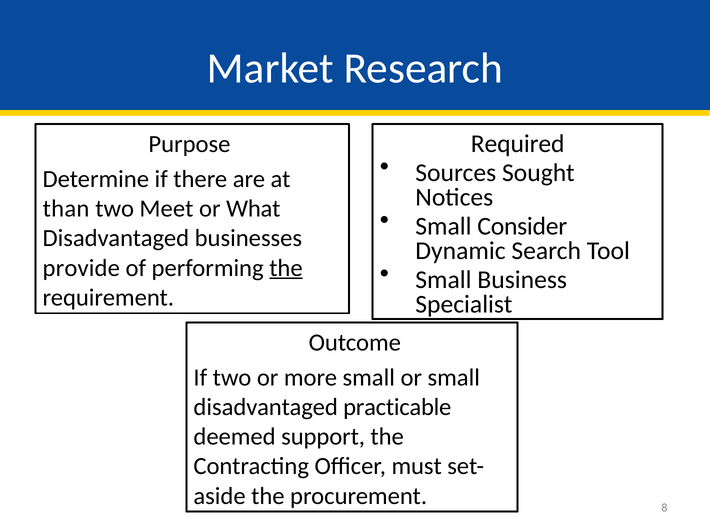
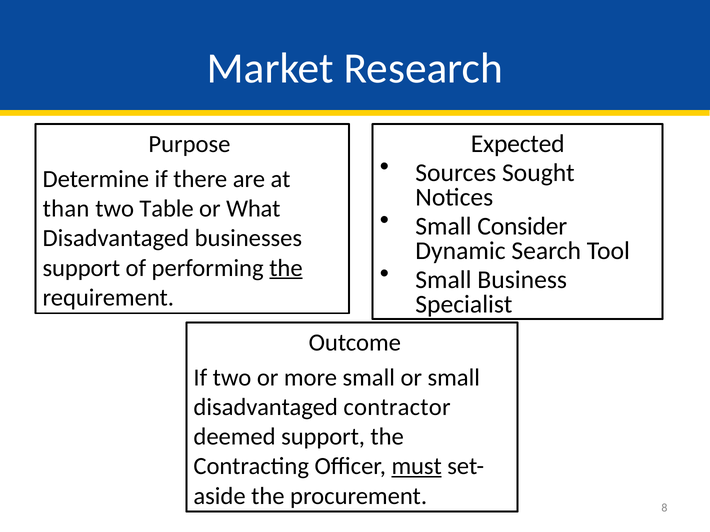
Required: Required -> Expected (518, 144)
Meet: Meet -> Table (167, 209)
provide: provide -> support (81, 268)
practicable: practicable -> contractor (397, 408)
must underline: none -> present (417, 467)
